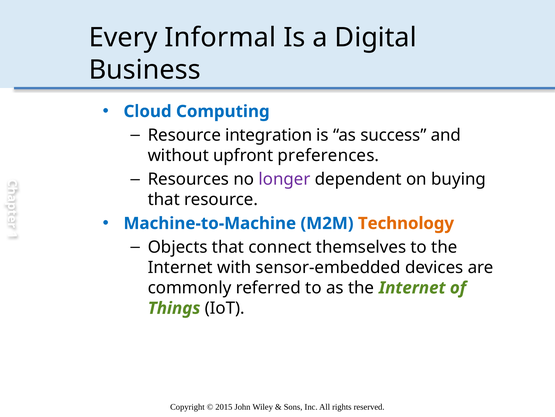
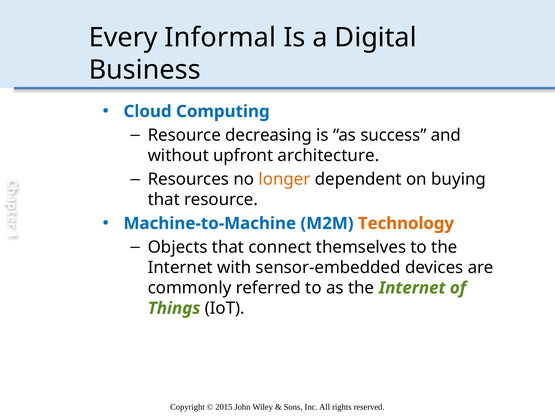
integration: integration -> decreasing (269, 135)
preferences: preferences -> architecture (328, 155)
longer colour: purple -> orange (284, 179)
